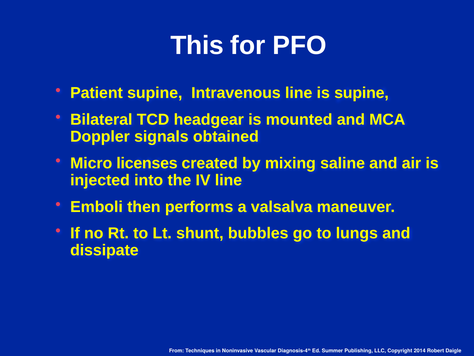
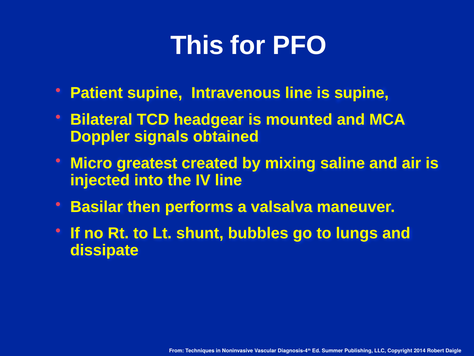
licenses: licenses -> greatest (147, 163)
Emboli: Emboli -> Basilar (97, 206)
